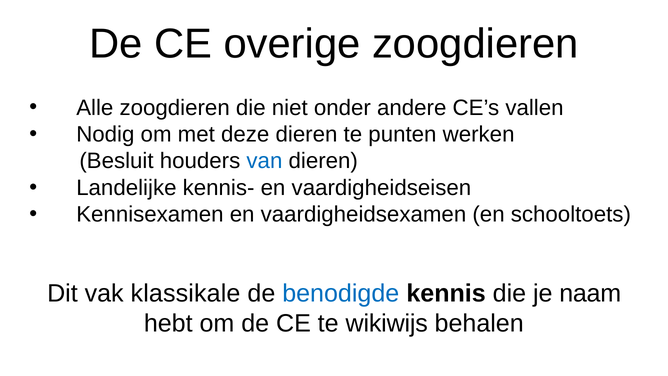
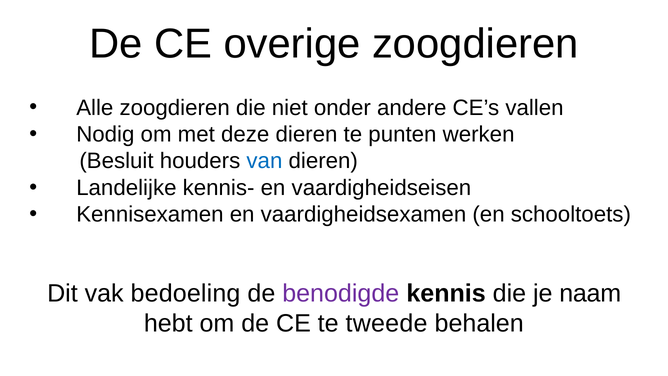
klassikale: klassikale -> bedoeling (185, 293)
benodigde colour: blue -> purple (341, 293)
wikiwijs: wikiwijs -> tweede (387, 323)
